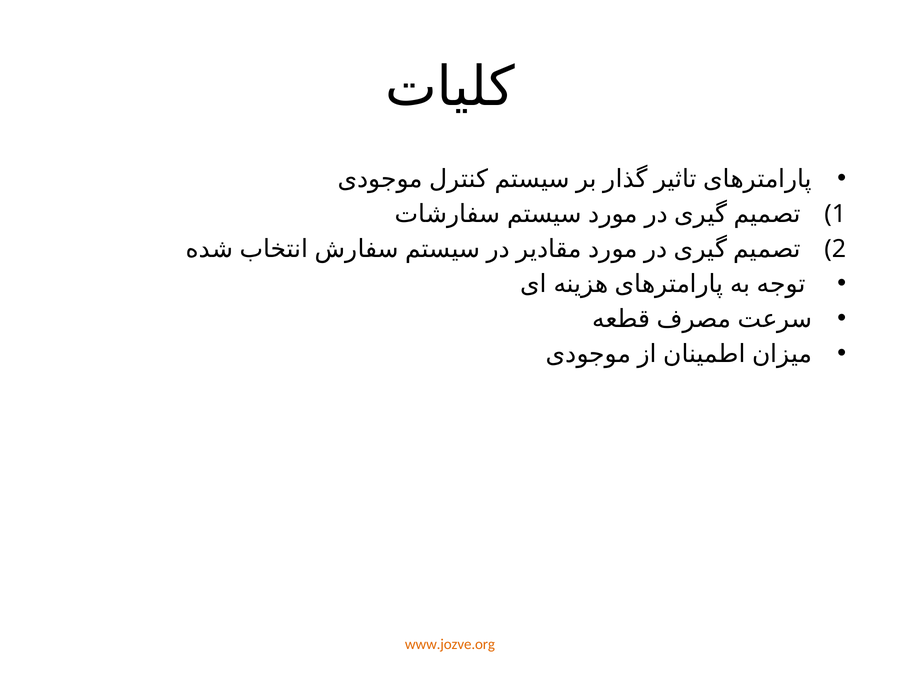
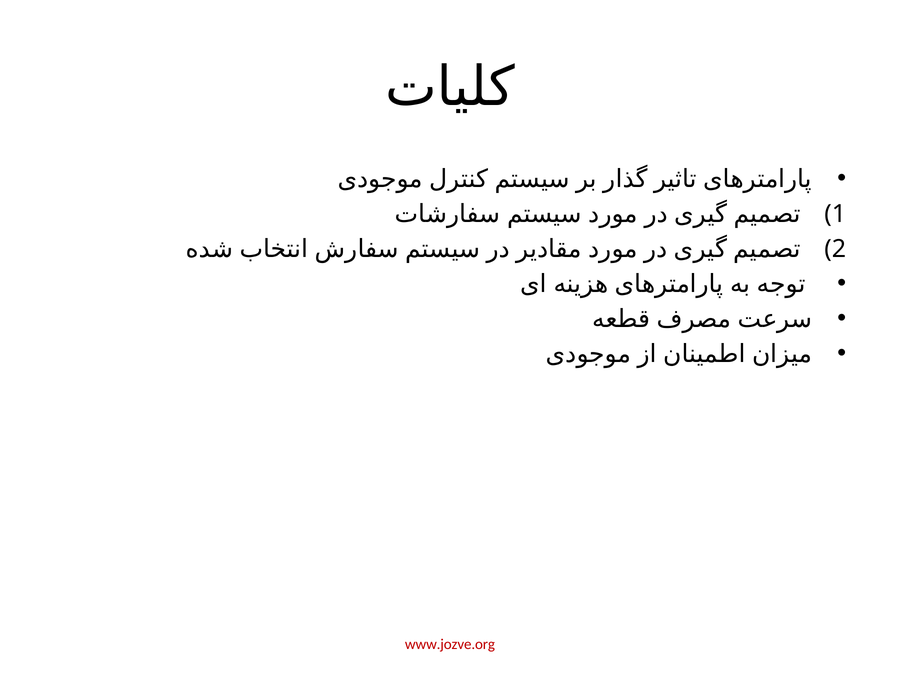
www.jozve.org colour: orange -> red (450, 644)
